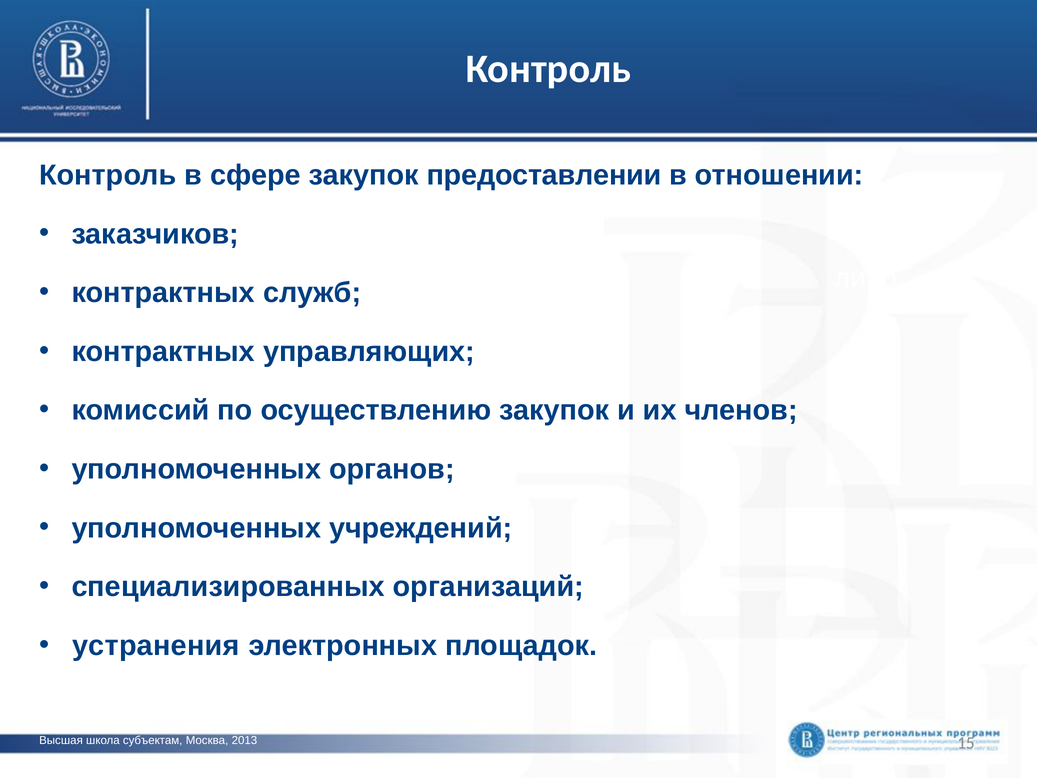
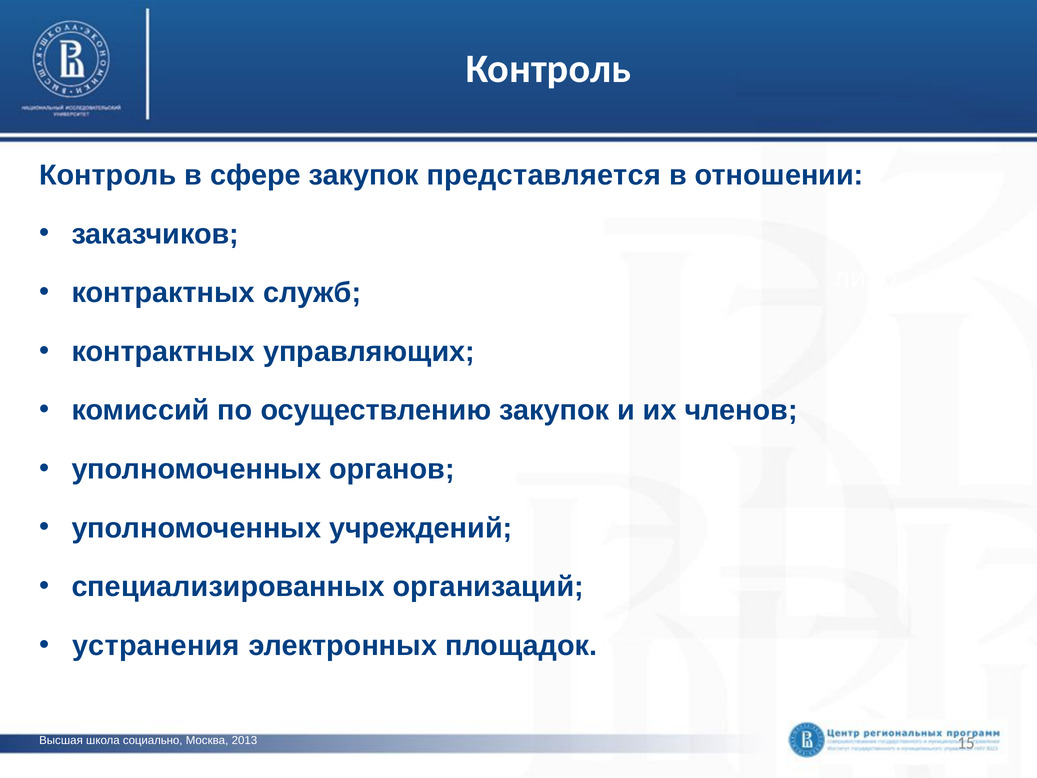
предоставлении: предоставлении -> представляется (544, 175)
субъектам: субъектам -> социально (153, 740)
